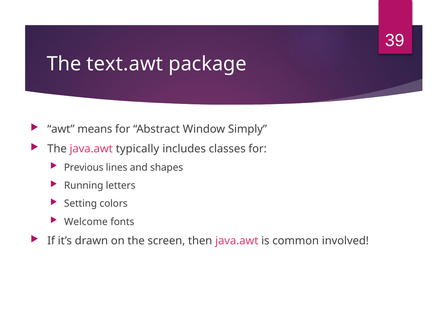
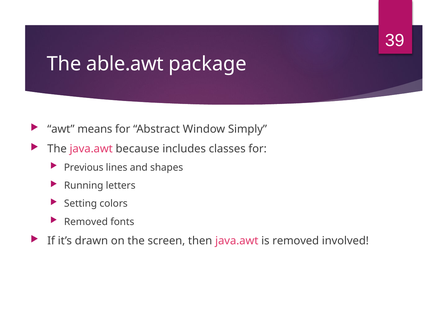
text.awt: text.awt -> able.awt (125, 64)
typically: typically -> because (138, 149)
Welcome: Welcome -> Removed (86, 222)
is common: common -> removed (296, 241)
